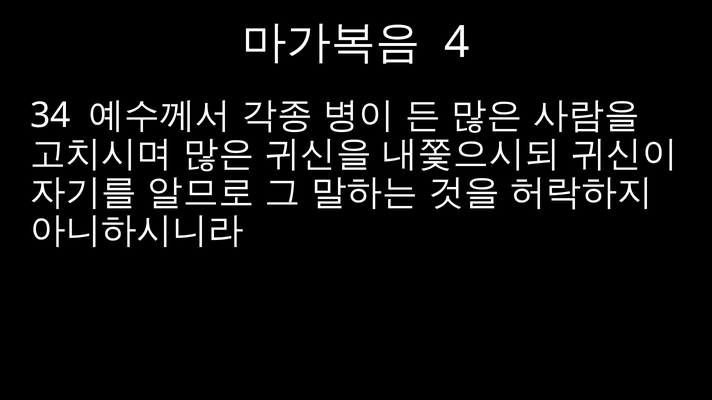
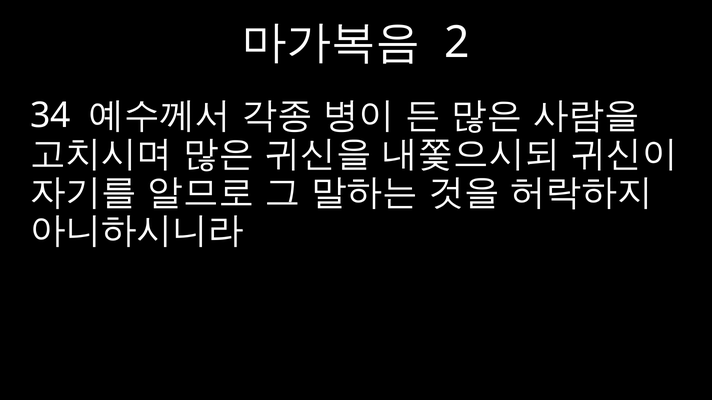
4: 4 -> 2 (457, 43)
